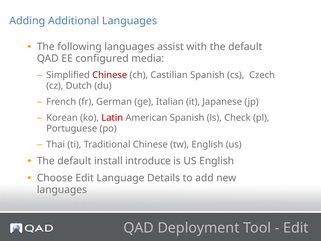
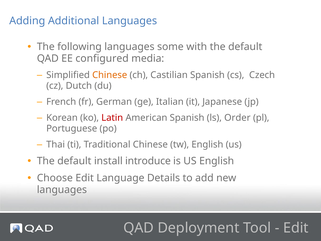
assist: assist -> some (170, 47)
Chinese colour: red -> orange (110, 75)
Check: Check -> Order (237, 118)
